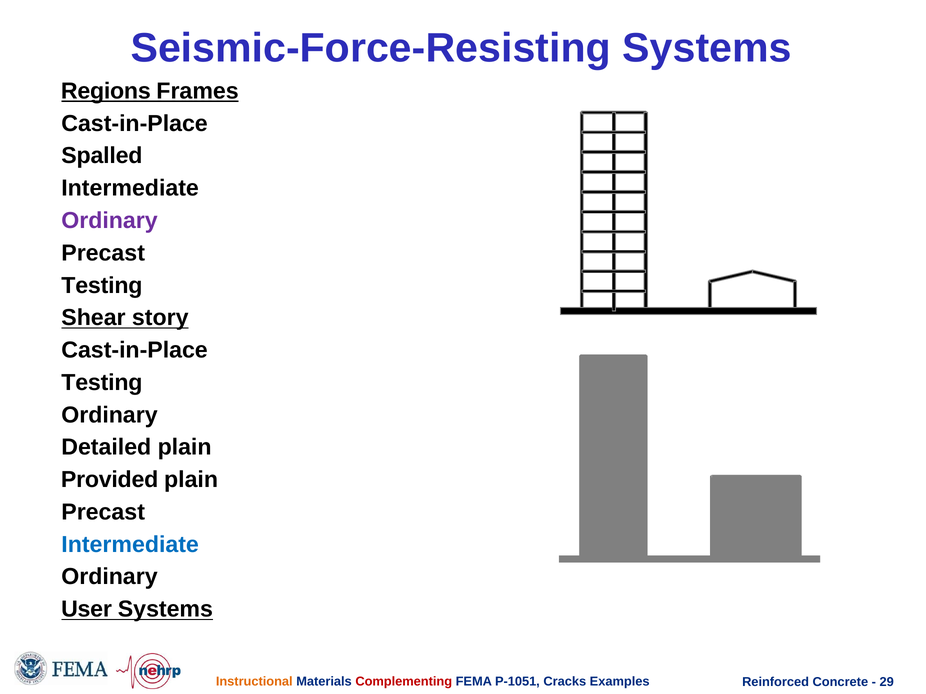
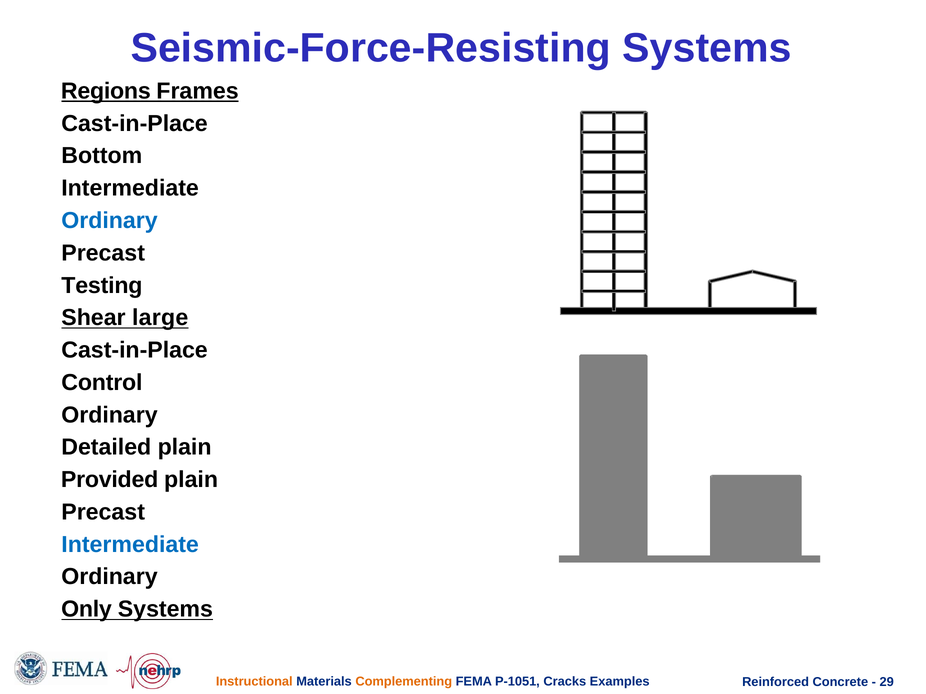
Spalled: Spalled -> Bottom (102, 156)
Ordinary colour: purple -> blue (110, 221)
story: story -> large (160, 318)
Testing: Testing -> Control (102, 383)
User: User -> Only (87, 610)
Complementing colour: red -> orange (404, 682)
